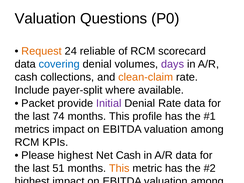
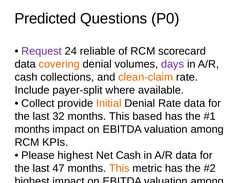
Valuation: Valuation -> Predicted (45, 19)
Request colour: orange -> purple (42, 51)
covering colour: blue -> orange (59, 64)
Packet: Packet -> Collect (38, 103)
Initial colour: purple -> orange (109, 103)
74: 74 -> 32 (59, 116)
profile: profile -> based (147, 116)
metrics: metrics -> months (32, 129)
51: 51 -> 47 (59, 168)
